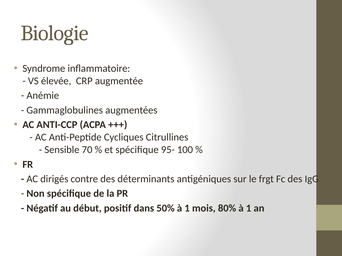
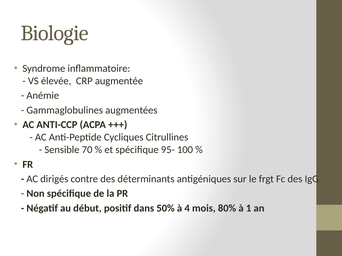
50% à 1: 1 -> 4 (187, 209)
